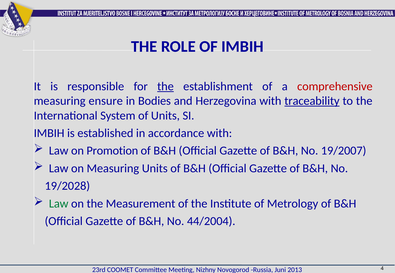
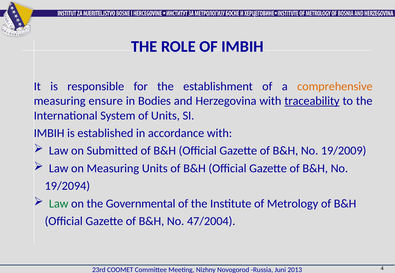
the underline: present -> none (165, 87)
comprehensive colour: red -> orange (335, 87)
Promotion: Promotion -> Submitted (112, 151)
19/2007: 19/2007 -> 19/2009 (344, 151)
19/2028: 19/2028 -> 19/2094 (67, 186)
Measurement: Measurement -> Governmental (141, 204)
44/2004: 44/2004 -> 47/2004 (211, 221)
